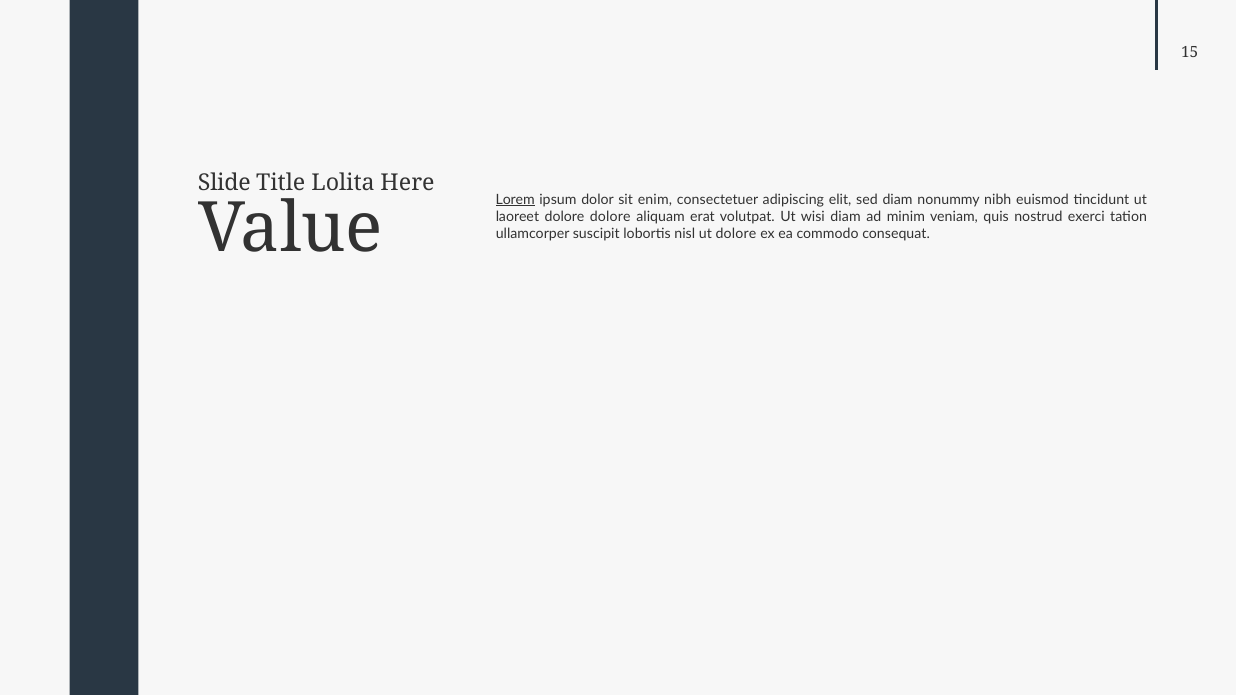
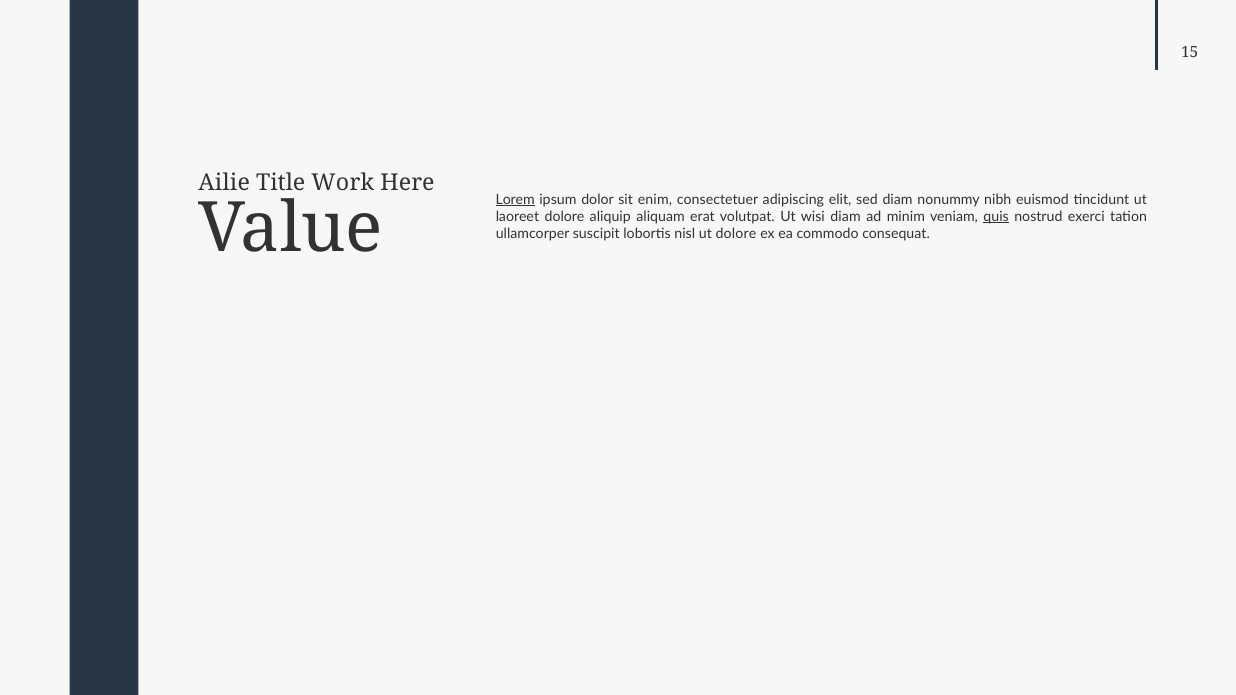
Slide: Slide -> Ailie (224, 183)
Lolita: Lolita -> Work (343, 183)
dolore dolore: dolore -> aliquip (610, 217)
quis underline: none -> present (996, 217)
